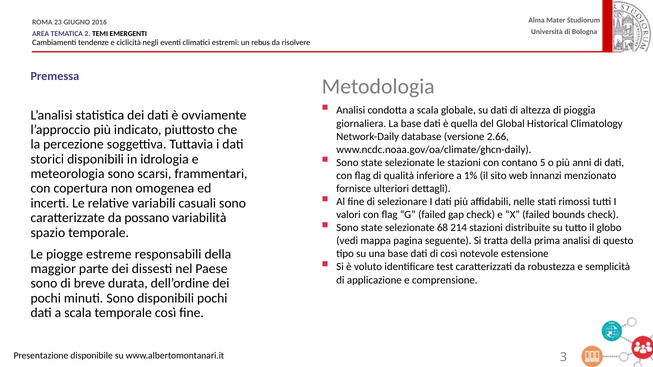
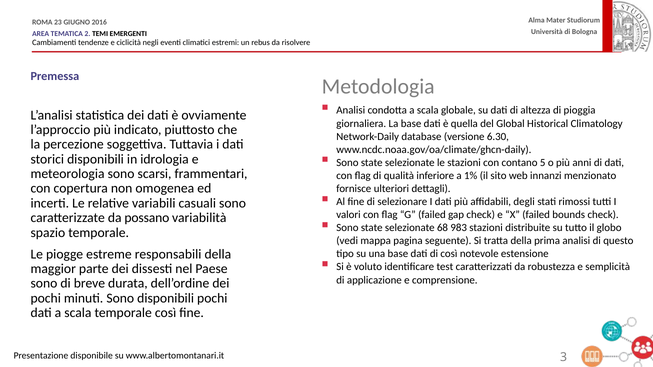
2.66: 2.66 -> 6.30 (498, 137)
nelle: nelle -> degli (524, 202)
214: 214 -> 983 (459, 228)
